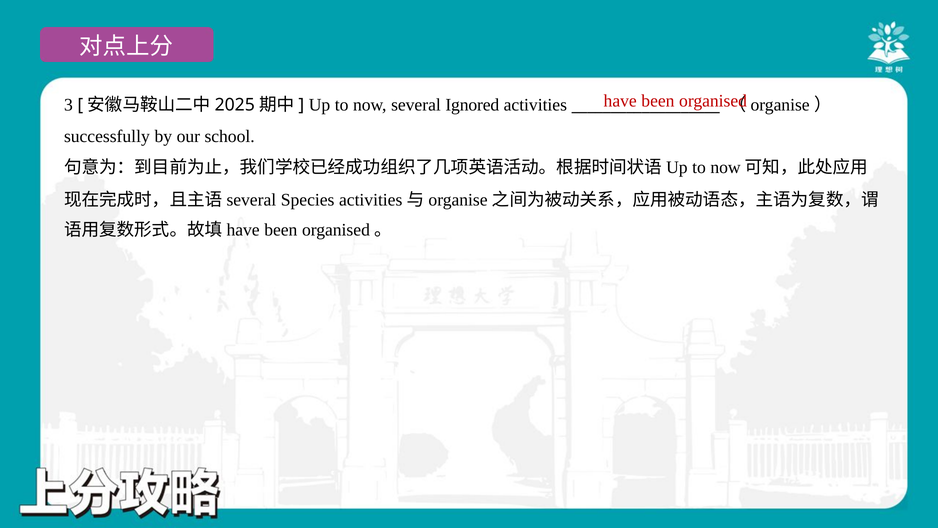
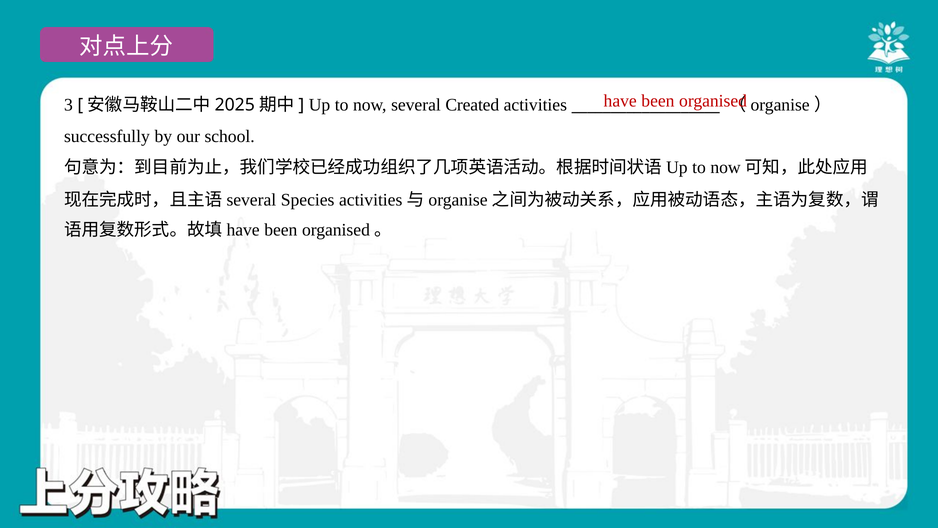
Ignored: Ignored -> Created (472, 105)
